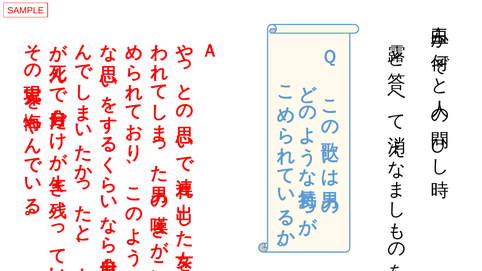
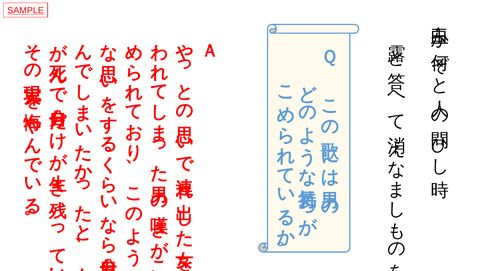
SAMPLE underline: none -> present (26, 11)
